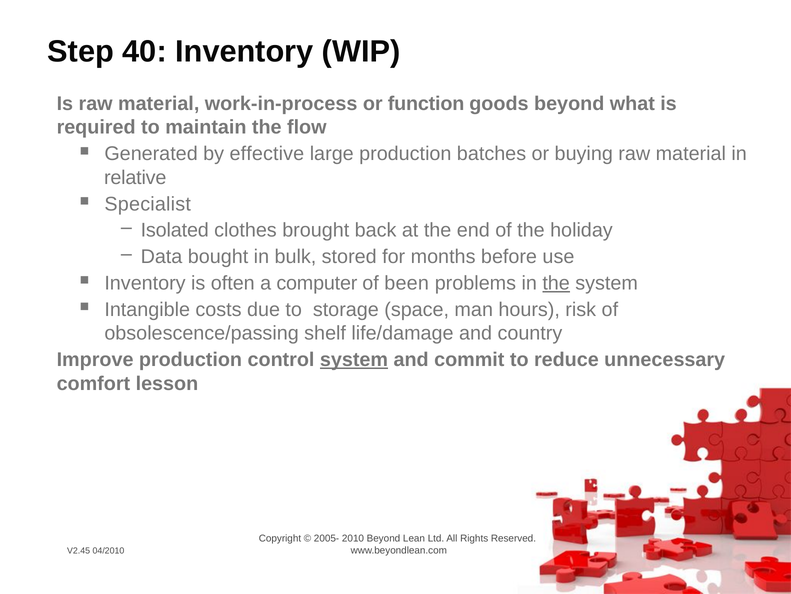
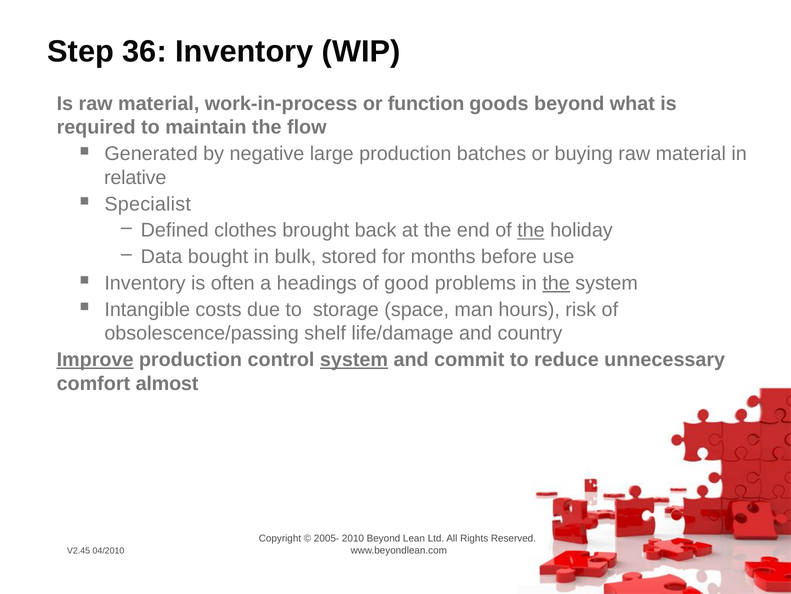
40: 40 -> 36 (145, 52)
effective: effective -> negative (267, 154)
Isolated: Isolated -> Defined (175, 230)
the underline: none -> present (531, 230)
computer: computer -> headings (317, 283)
been: been -> good (407, 283)
Improve underline: none -> present (95, 359)
lesson: lesson -> almost (167, 383)
